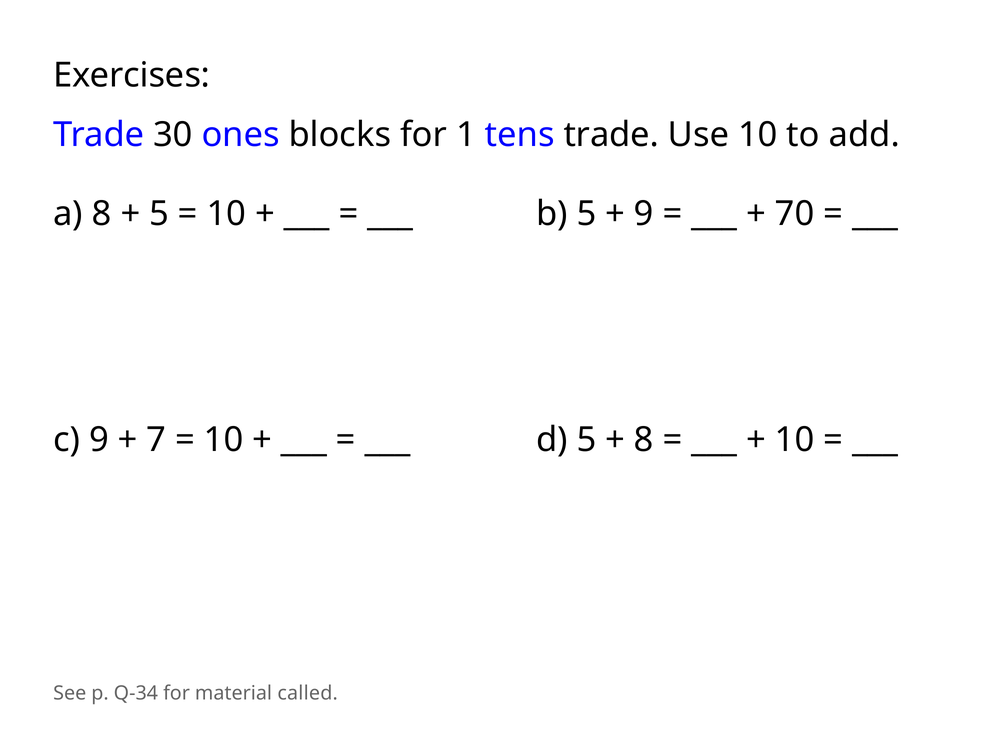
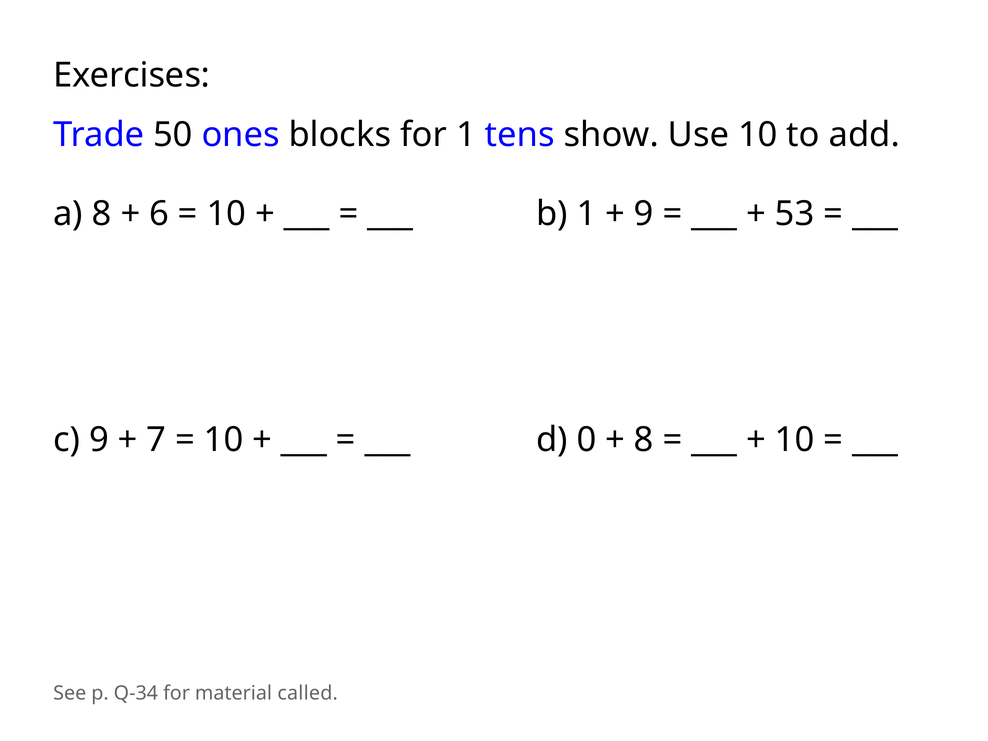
30: 30 -> 50 (173, 135)
tens trade: trade -> show (611, 135)
5: 5 -> 6 (159, 214)
b 5: 5 -> 1 (586, 214)
70: 70 -> 53 (795, 214)
d 5: 5 -> 0 (586, 440)
